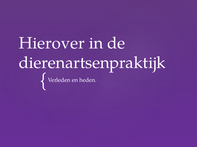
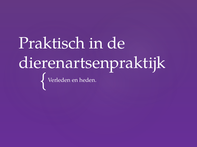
Hierover: Hierover -> Praktisch (52, 43)
